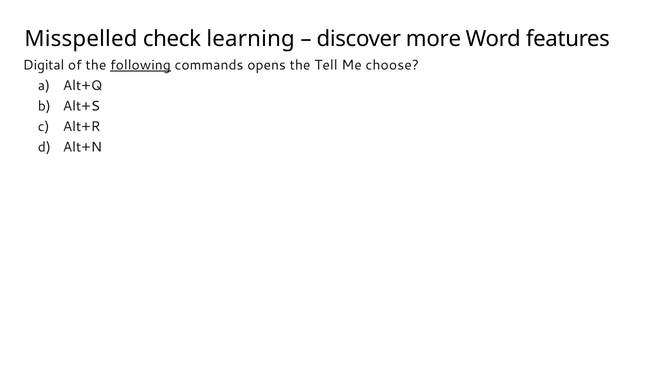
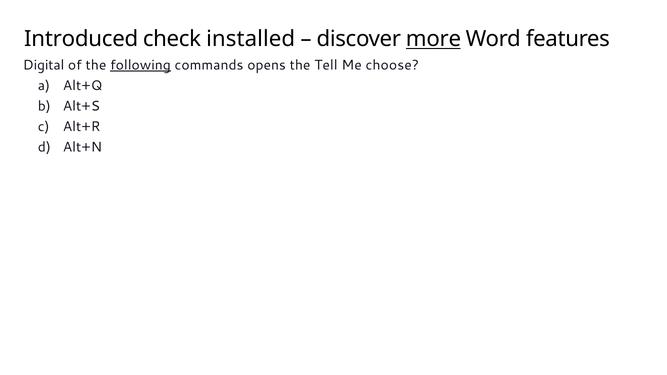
Misspelled: Misspelled -> Introduced (81, 39)
learning: learning -> installed (251, 39)
more underline: none -> present (433, 39)
